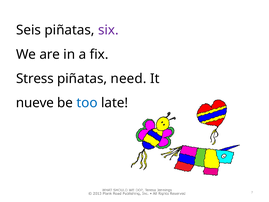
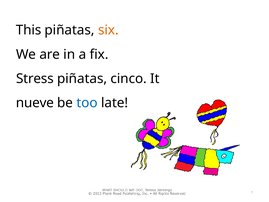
Seis: Seis -> This (29, 30)
six colour: purple -> orange (108, 30)
need: need -> cinco (129, 79)
